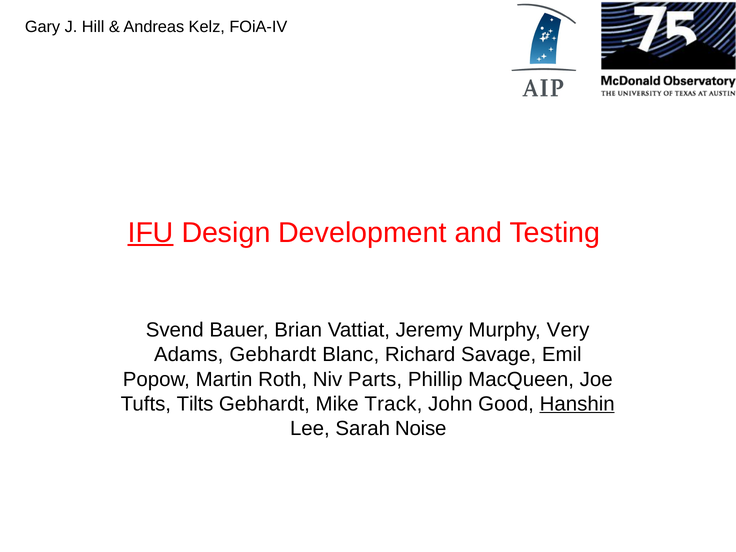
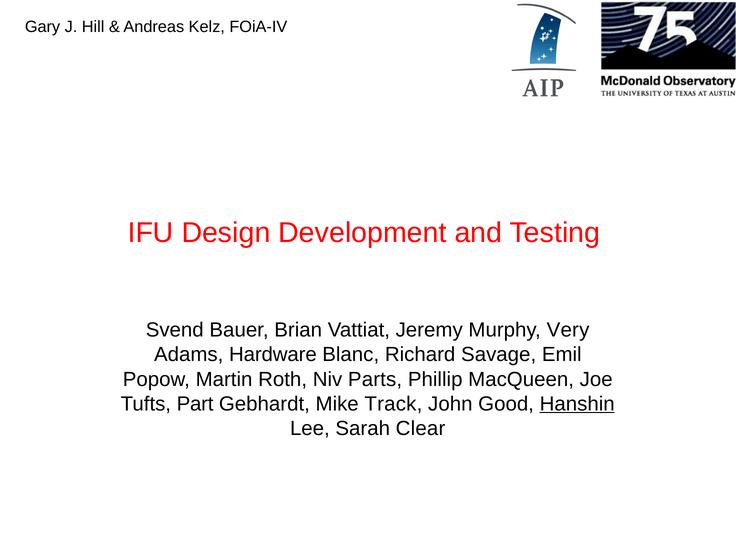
IFU underline: present -> none (151, 233)
Adams Gebhardt: Gebhardt -> Hardware (273, 355)
Tilts: Tilts -> Part (195, 404)
Noise: Noise -> Clear (421, 428)
